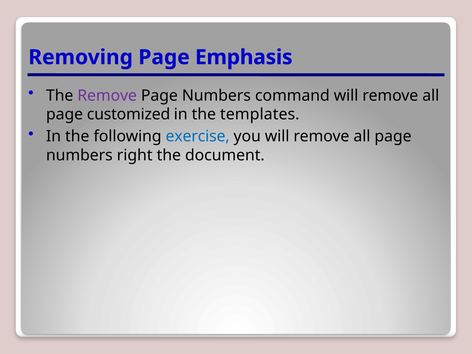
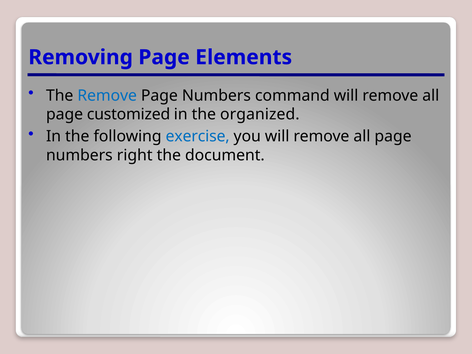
Emphasis: Emphasis -> Elements (244, 57)
Remove colour: purple -> blue (107, 96)
templates: templates -> organized (260, 114)
